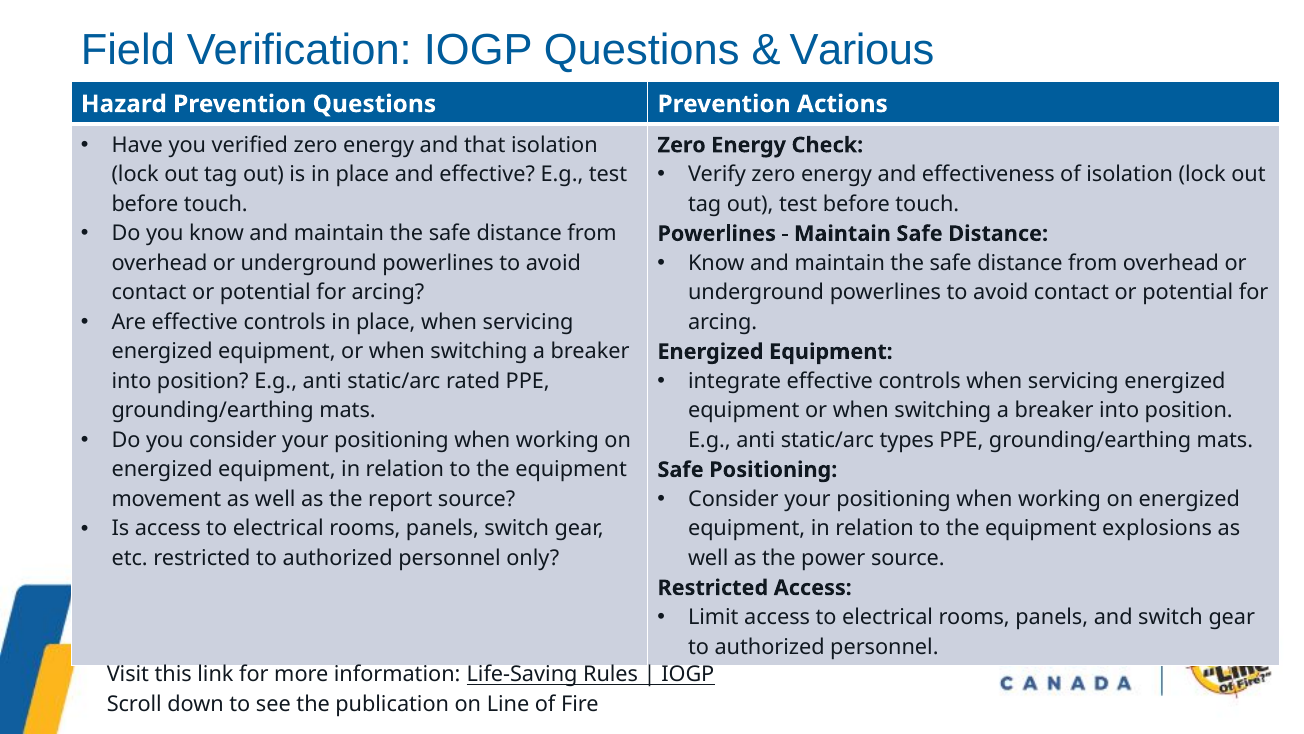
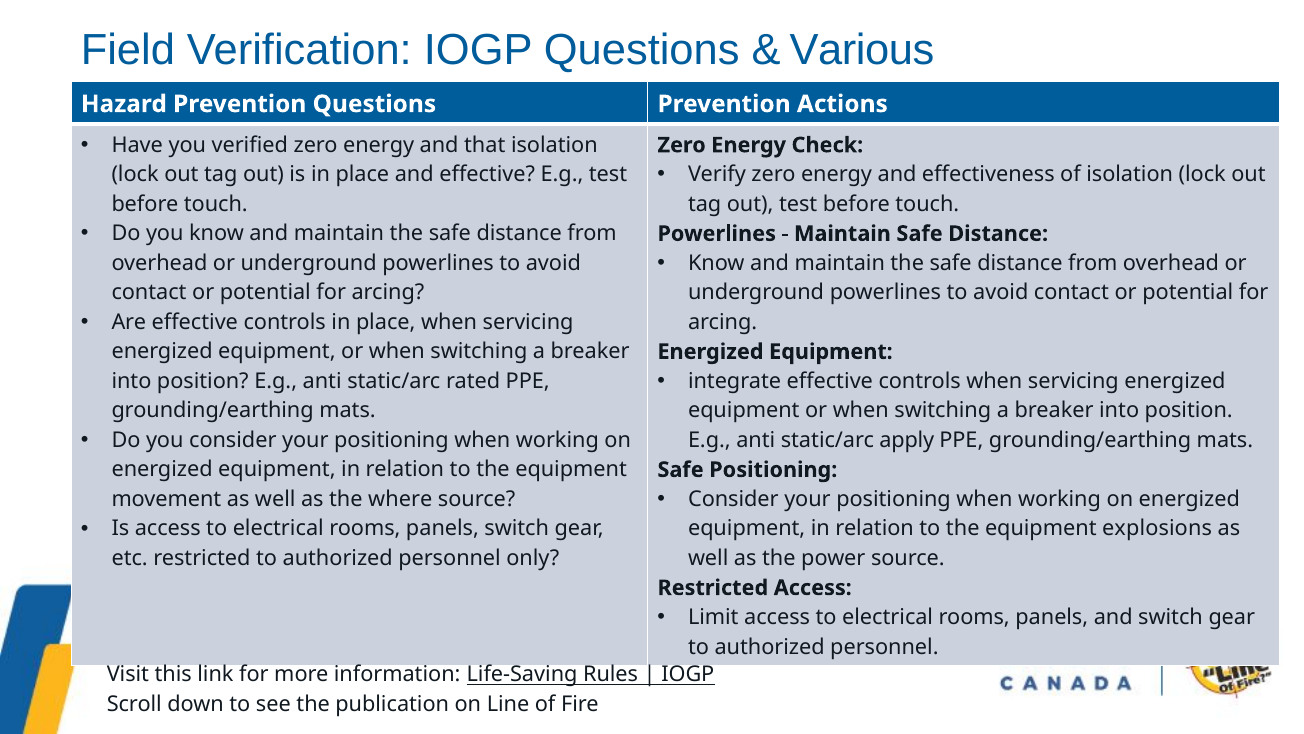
types: types -> apply (907, 440)
report: report -> where (400, 499)
